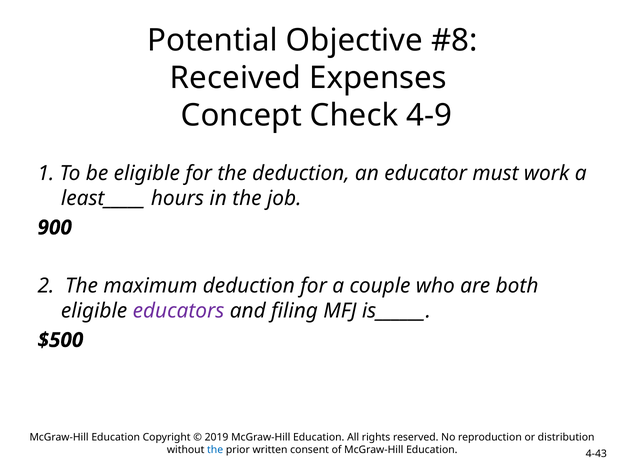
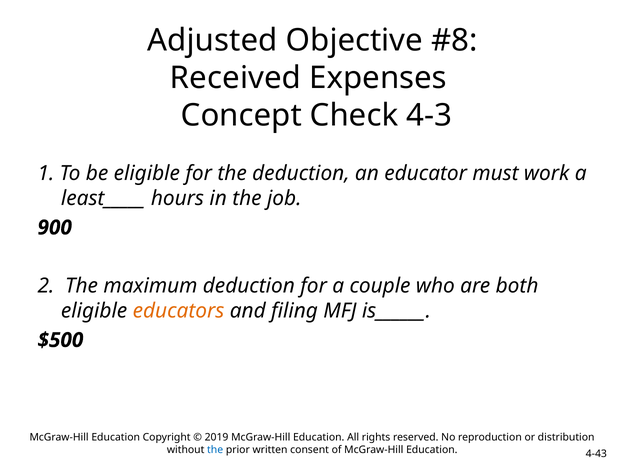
Potential: Potential -> Adjusted (213, 40)
4-9: 4-9 -> 4-3 (429, 115)
educators colour: purple -> orange (178, 311)
